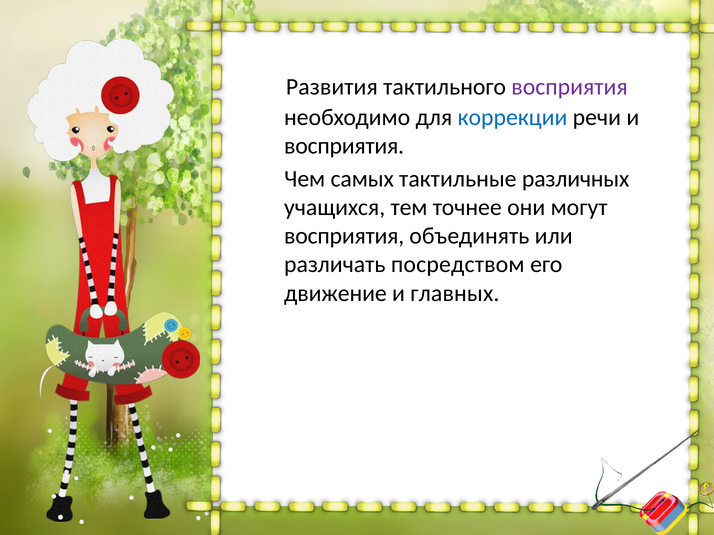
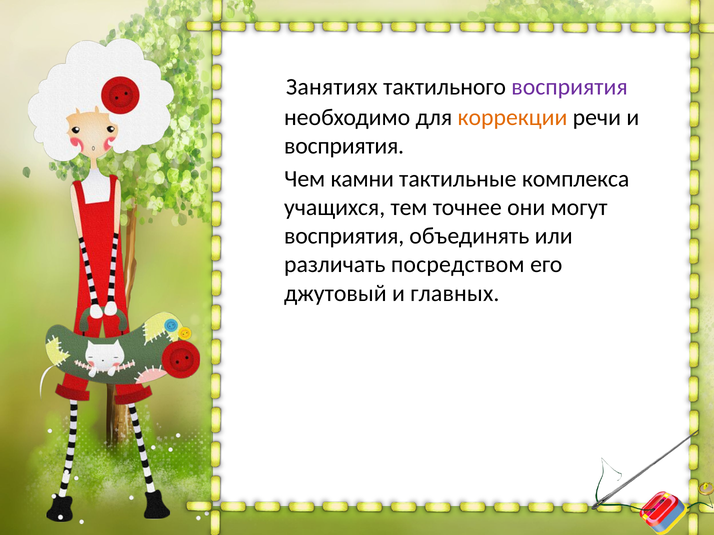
Развития: Развития -> Занятиях (332, 87)
коррекции colour: blue -> orange (512, 117)
самых: самых -> камни (362, 179)
различных: различных -> комплекса (576, 179)
движение: движение -> джутовый (335, 293)
